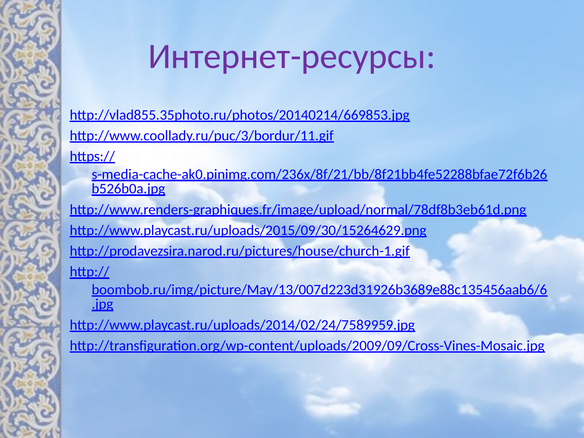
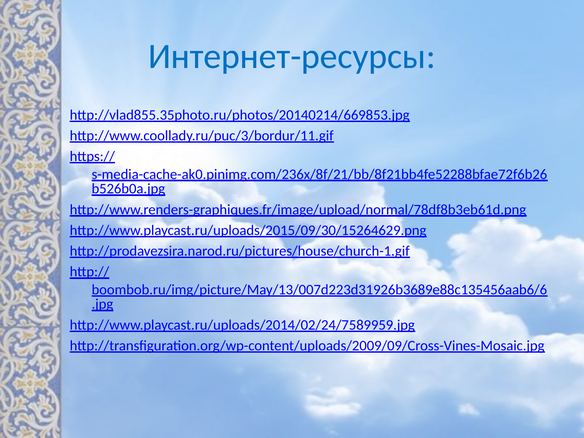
Интернет-ресурсы colour: purple -> blue (292, 57)
